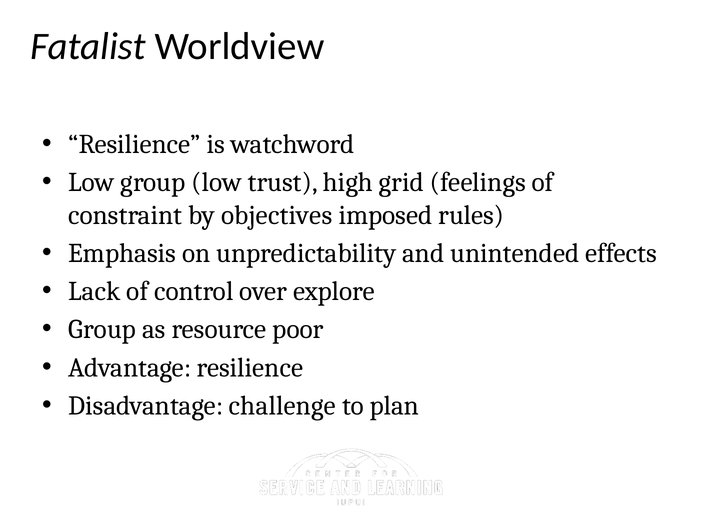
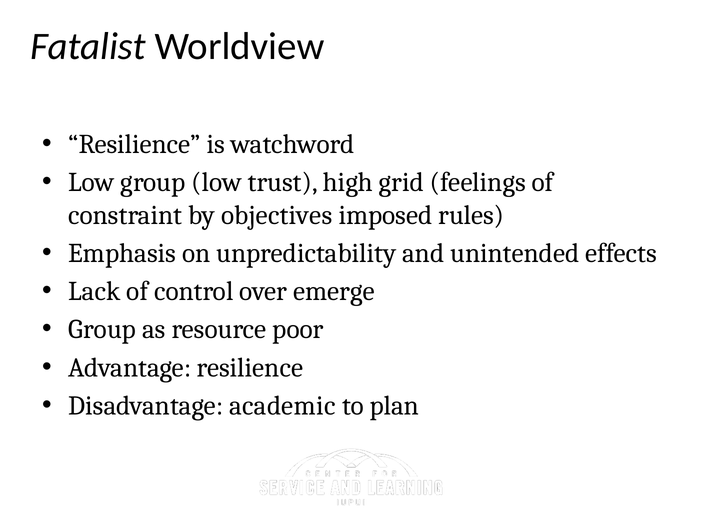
explore: explore -> emerge (334, 292)
challenge: challenge -> academic (282, 406)
